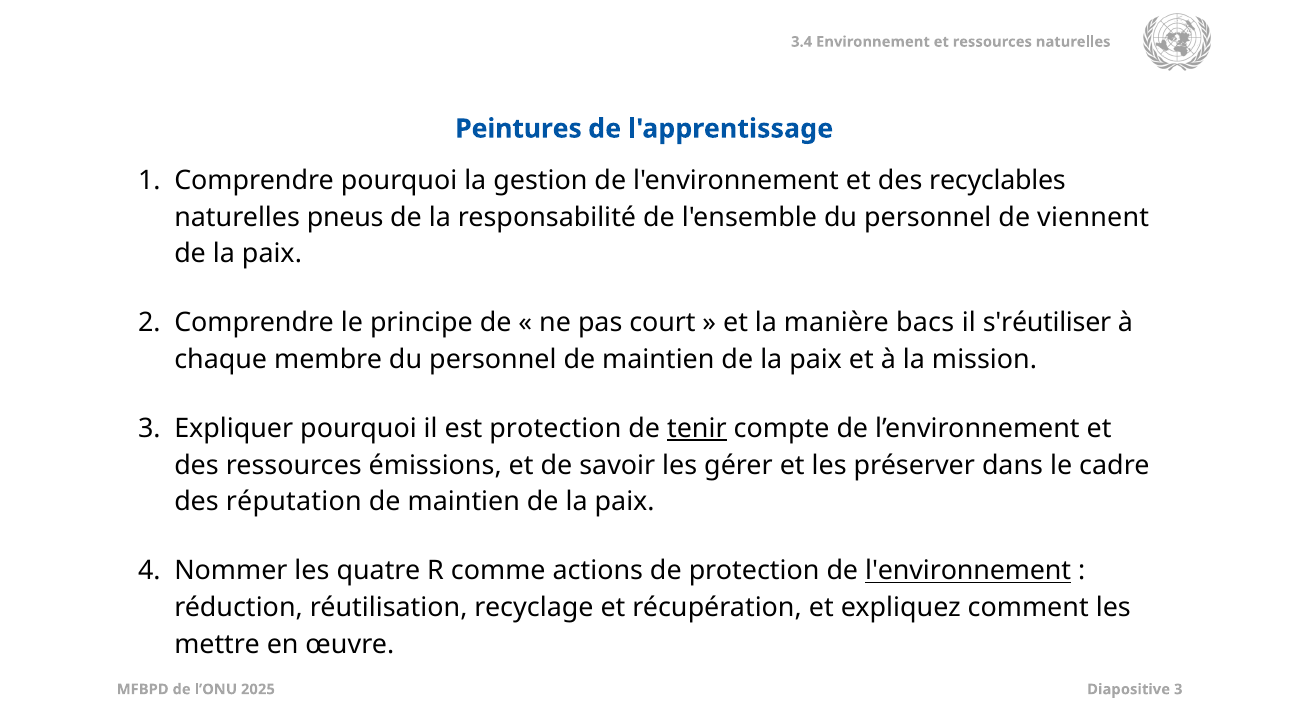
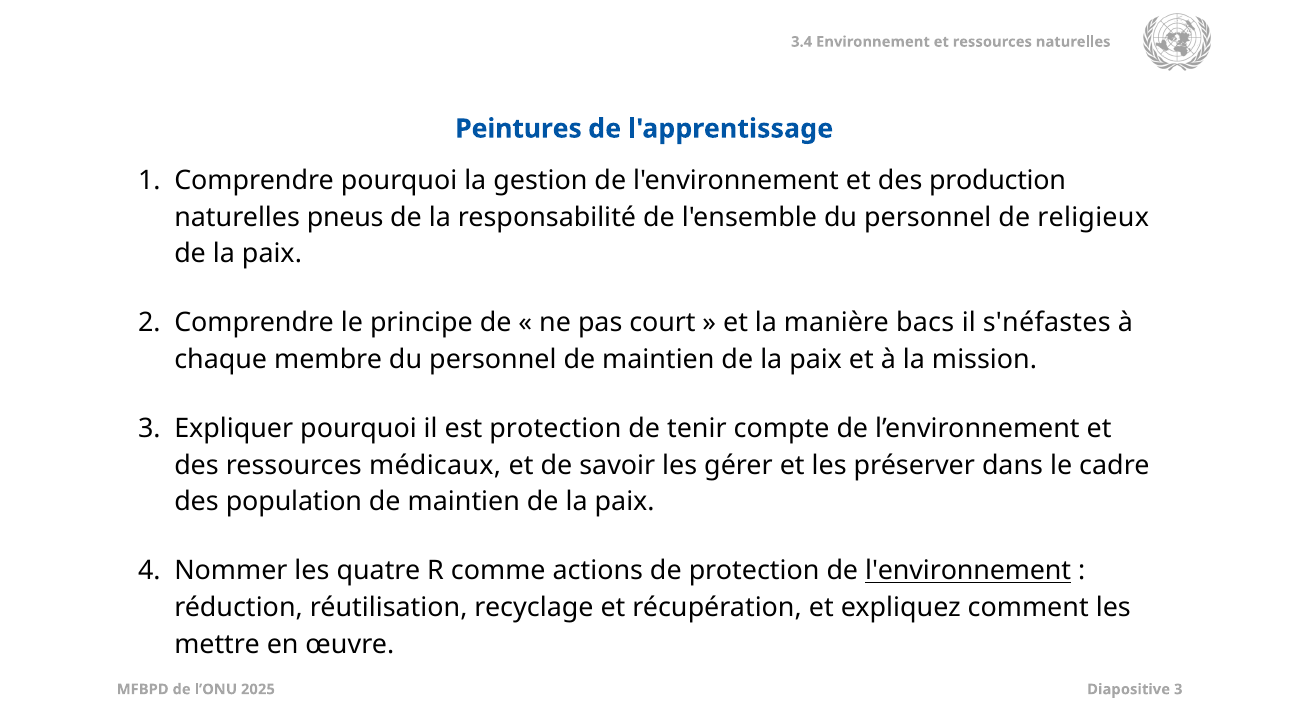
recyclables: recyclables -> production (997, 180)
viennent: viennent -> religieux (1093, 217)
s'réutiliser: s'réutiliser -> s'néfastes (1047, 323)
tenir underline: present -> none (697, 429)
émissions: émissions -> médicaux (435, 465)
réputation: réputation -> population (294, 502)
